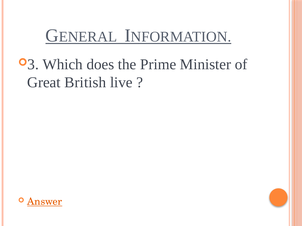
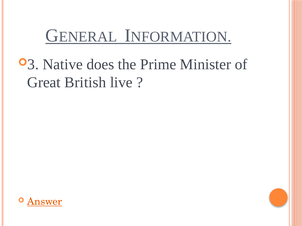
Which: Which -> Native (63, 64)
